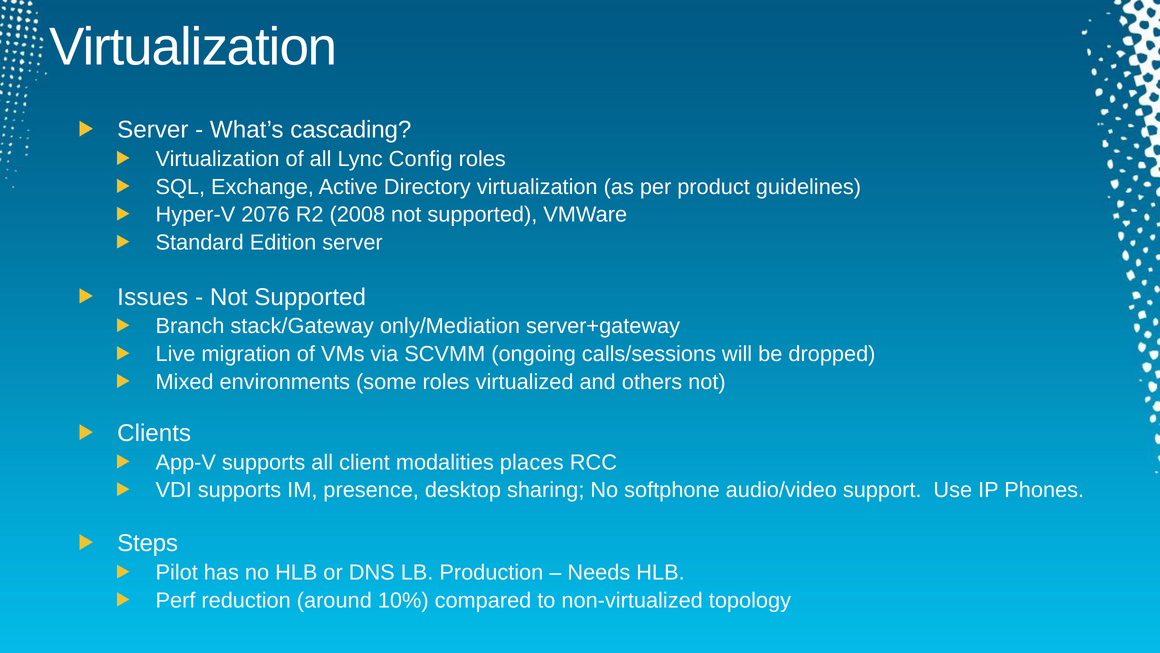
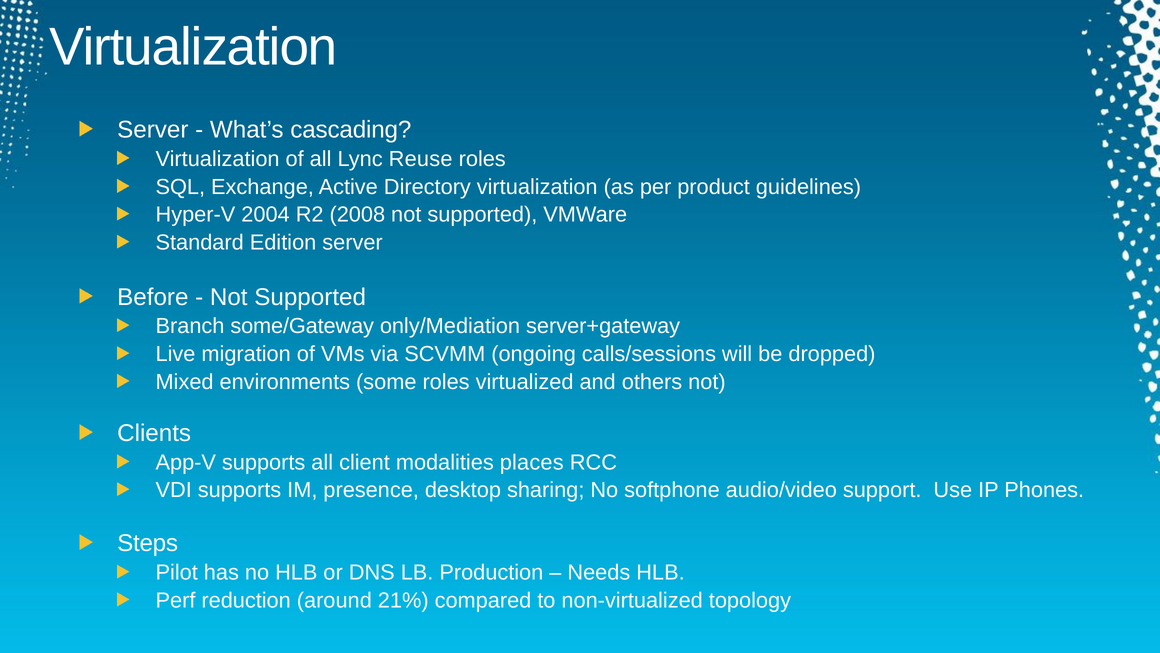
Config: Config -> Reuse (421, 159)
2076: 2076 -> 2004 (266, 215)
Issues: Issues -> Before (153, 297)
stack/Gateway: stack/Gateway -> some/Gateway (302, 326)
10%: 10% -> 21% (403, 600)
